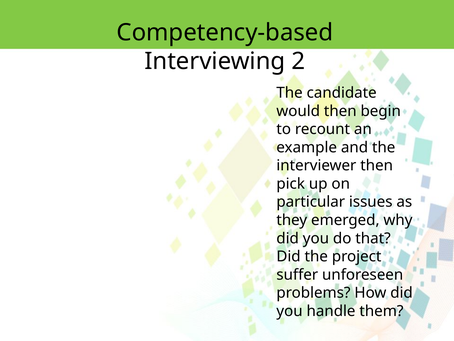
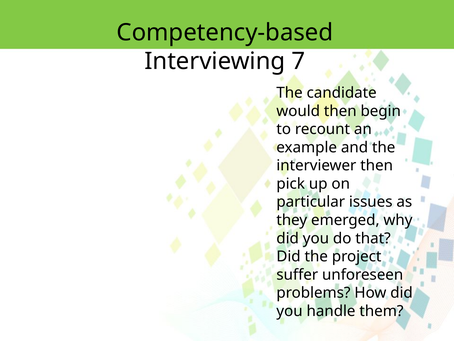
2: 2 -> 7 (298, 61)
